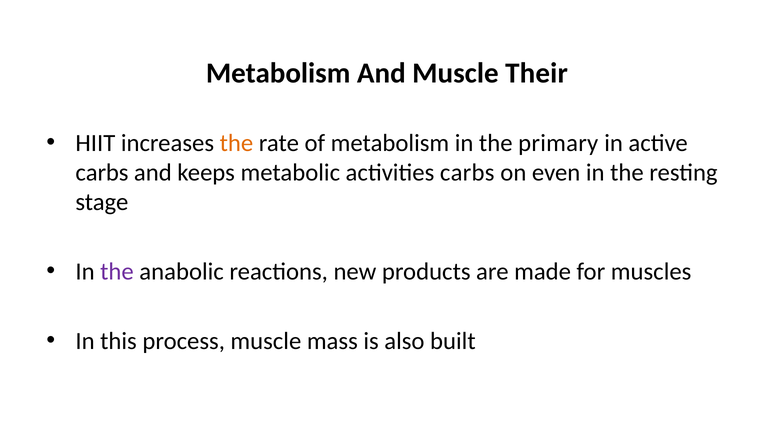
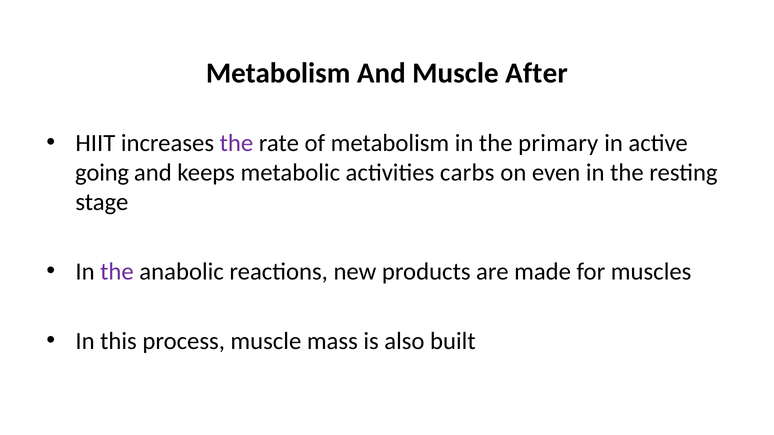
Their: Their -> After (536, 73)
the colour: orange -> purple (236, 143)
carbs: carbs -> going (102, 173)
